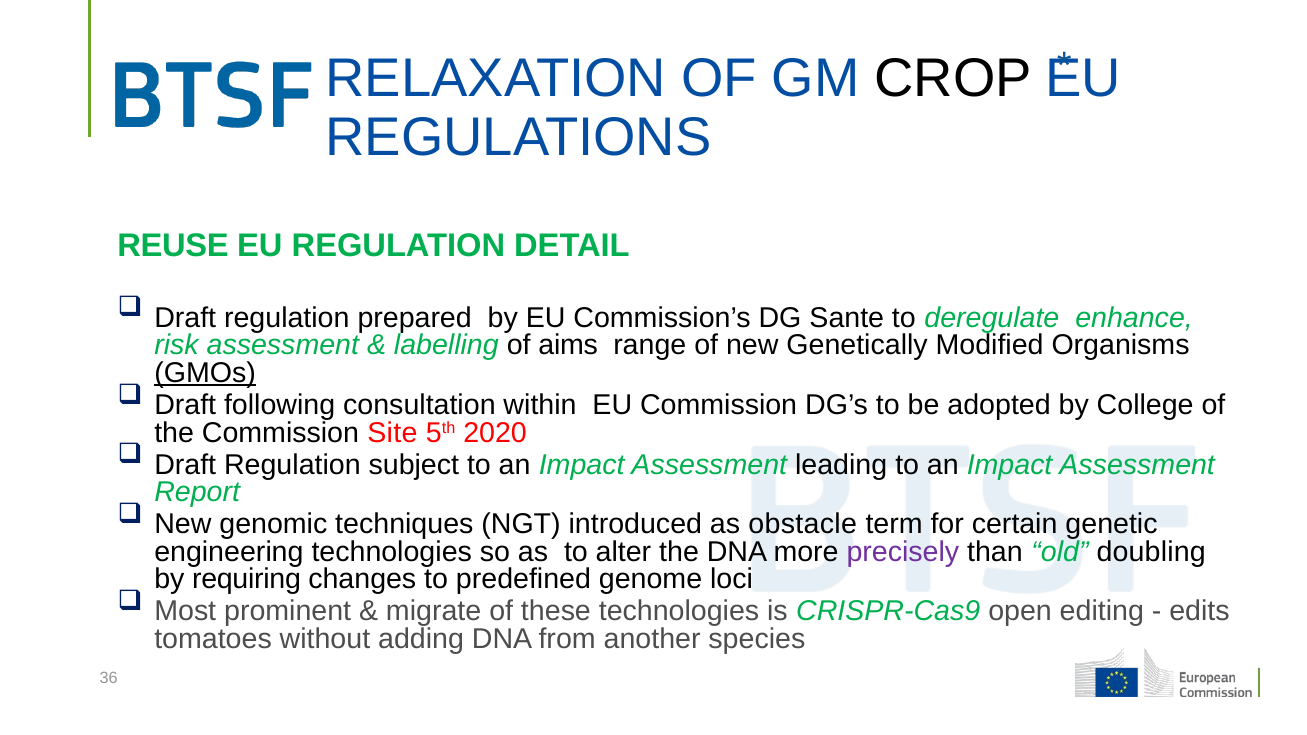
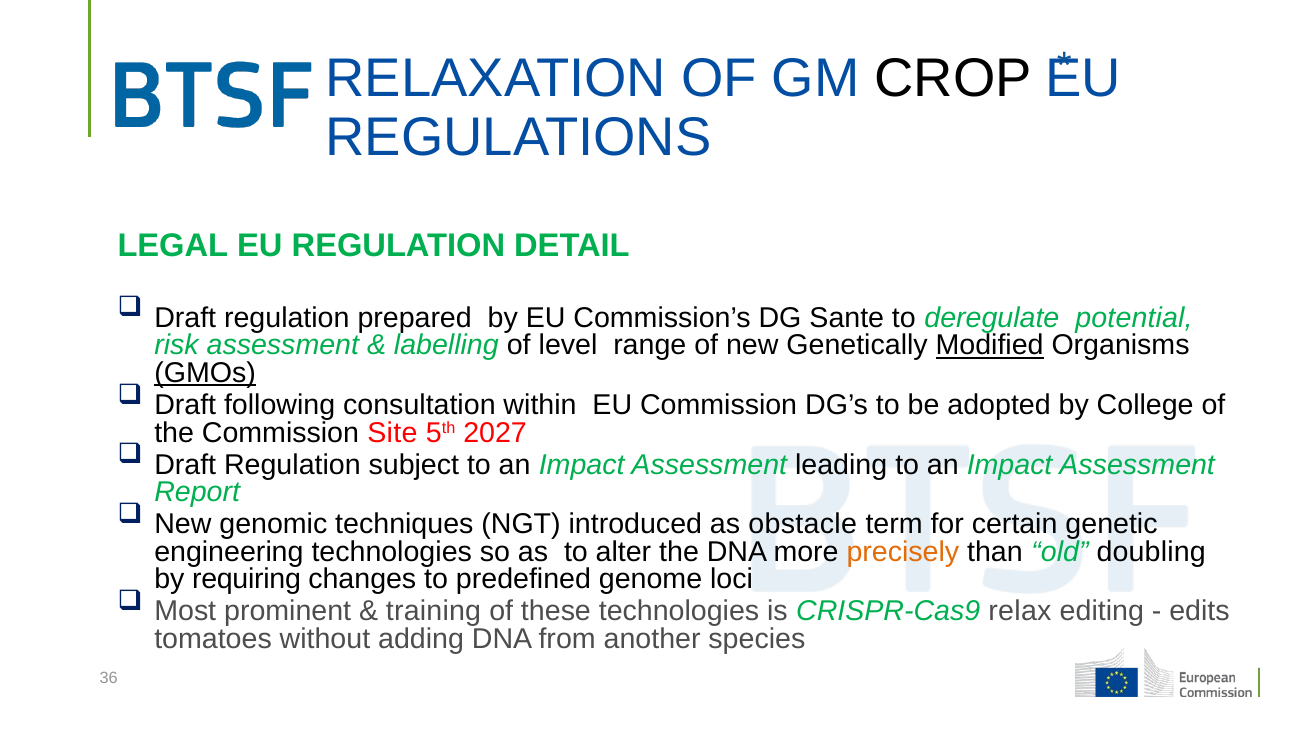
REUSE: REUSE -> LEGAL (173, 246)
enhance: enhance -> potential (1134, 318)
aims: aims -> level (568, 346)
Modified underline: none -> present (990, 346)
2020: 2020 -> 2027 (495, 433)
precisely colour: purple -> orange (903, 552)
migrate: migrate -> training (434, 612)
open: open -> relax (1020, 612)
